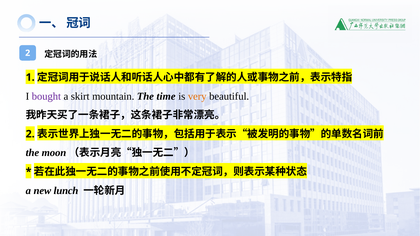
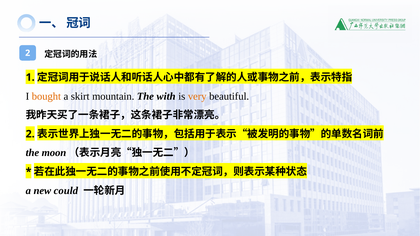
bought colour: purple -> orange (46, 96)
time: time -> with (166, 96)
lunch: lunch -> could (66, 191)
